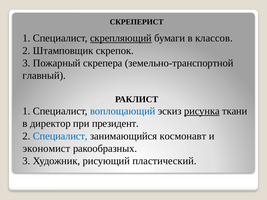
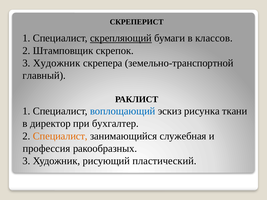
Пожарный: Пожарный -> Художник (57, 63)
рисунка underline: present -> none (202, 111)
президент: президент -> бухгалтер (115, 124)
Специалист colour: blue -> orange (60, 136)
космонавт: космонавт -> служебная (183, 136)
экономист: экономист -> профессия (46, 149)
